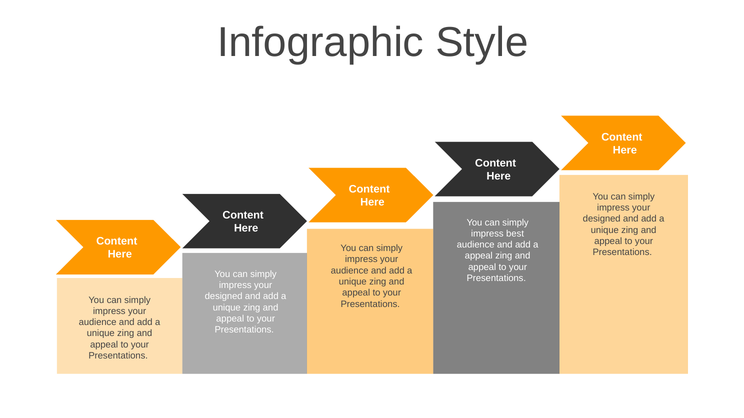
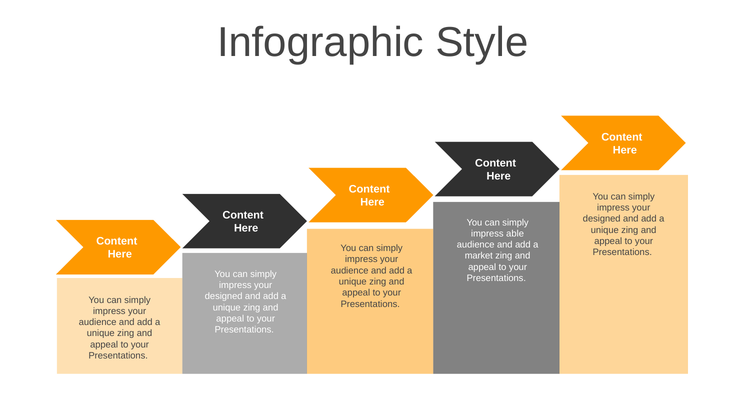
best: best -> able (515, 234)
appeal: appeal -> market (479, 256)
